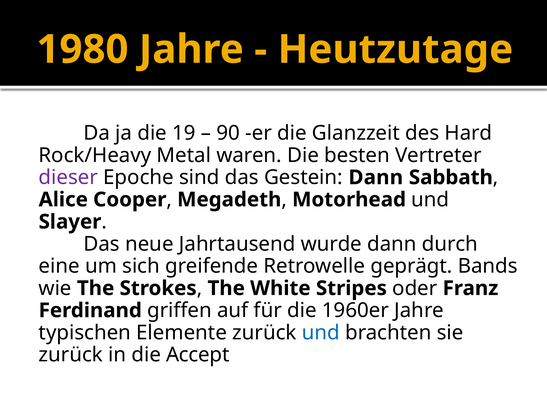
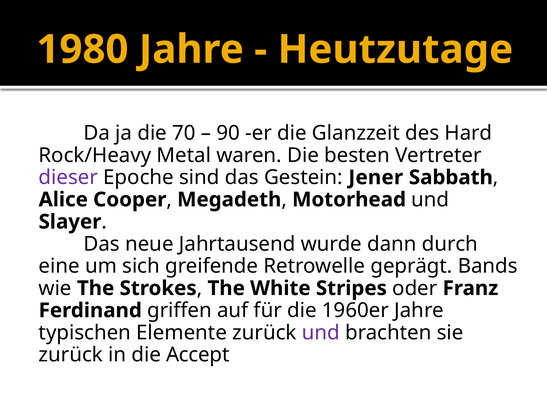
19: 19 -> 70 (184, 133)
Gestein Dann: Dann -> Jener (376, 178)
und colour: blue -> purple (321, 333)
